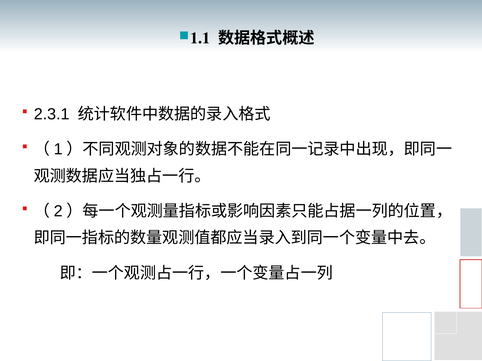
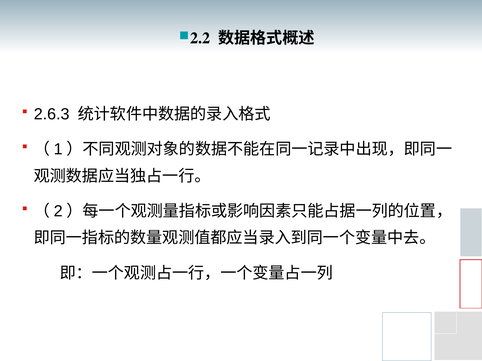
1.1: 1.1 -> 2.2 (200, 38)
2.3.1: 2.3.1 -> 2.6.3 (52, 114)
